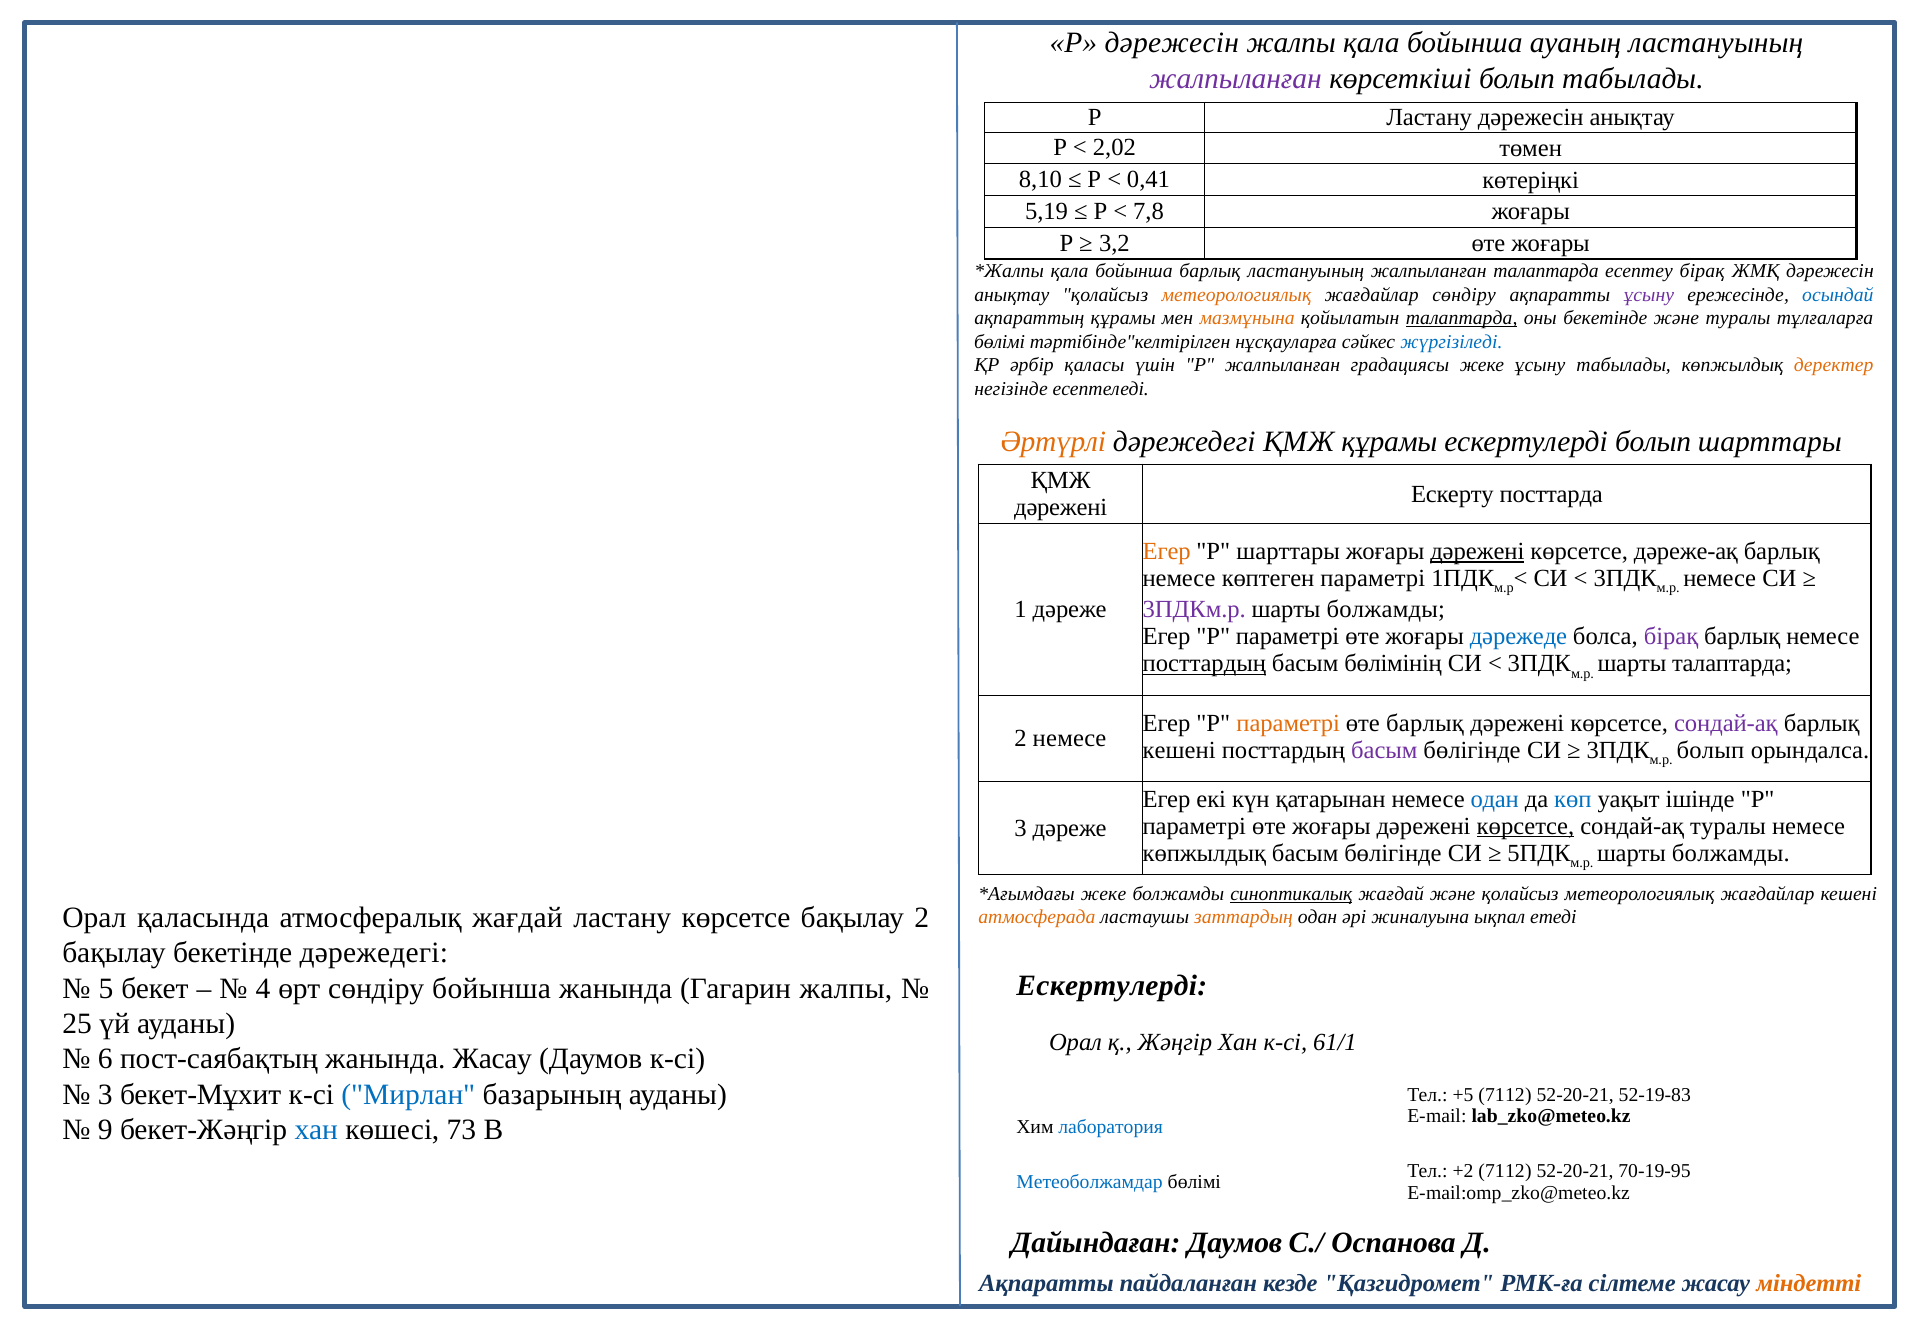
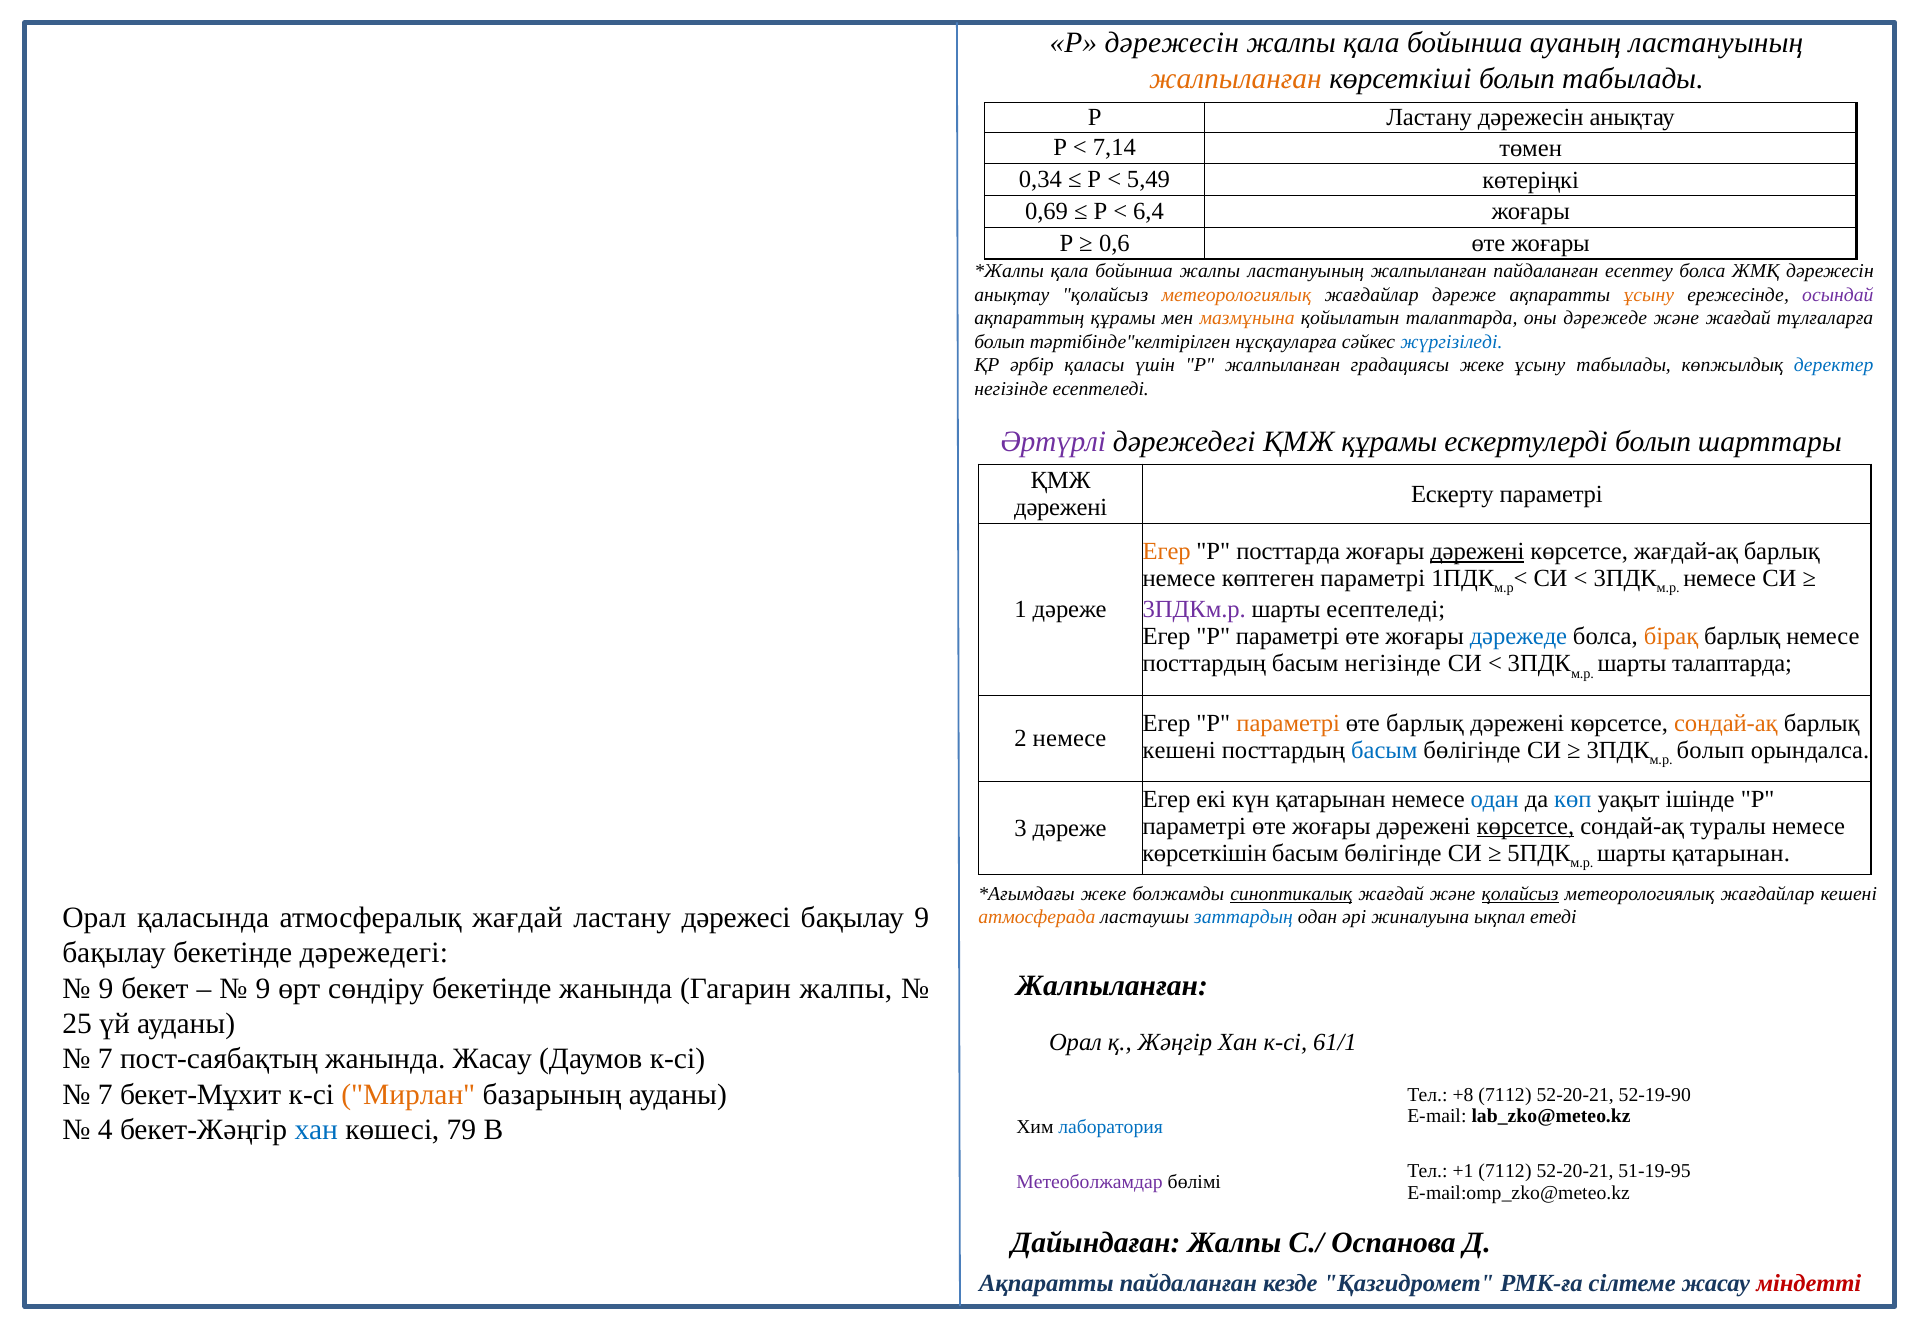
жалпыланған colour: purple -> orange (1236, 79)
2,02: 2,02 -> 7,14 (1114, 148)
8,10: 8,10 -> 0,34 (1040, 180)
0,41: 0,41 -> 5,49 (1149, 180)
5,19: 5,19 -> 0,69 (1047, 211)
7,8: 7,8 -> 6,4 (1149, 211)
3,2: 3,2 -> 0,6 (1114, 243)
бойынша барлық: барлық -> жалпы (1210, 271)
жалпыланған талаптарда: талаптарда -> пайдаланған (1546, 271)
есептеу бірақ: бірақ -> болса (1702, 271)
жағдайлар сөндіру: сөндіру -> дәреже (1464, 295)
ұсыну colour: purple -> orange (1649, 295)
осындай colour: blue -> purple (1838, 295)
талаптарда underline: present -> none (1462, 318)
оны бекетінде: бекетінде -> дәрежеде (1605, 318)
және туралы: туралы -> жағдай (1738, 318)
бөлімі: бөлімі -> болып (1000, 342)
деректер colour: orange -> blue (1834, 365)
Әртүрлі colour: orange -> purple (1053, 442)
Ескерту посттарда: посттарда -> параметрі (1551, 494)
Р шарттары: шарттары -> посттарда (1288, 551)
дәреже-ақ: дәреже-ақ -> жағдай-ақ (1686, 551)
болжамды: болжамды -> есептеледі (1386, 610)
бірақ colour: purple -> orange (1671, 637)
посттардың underline: present -> none (1204, 664)
басым бөлімінің: бөлімінің -> негізінде (1393, 664)
сондай-ақ colour: purple -> orange (1726, 723)
басым colour: purple -> blue (1384, 750)
көпжылдық: көпжылдық -> көрсеткішін (1204, 853)
болжамды: болжамды -> қатарынан (1731, 853)
қолайсыз underline: none -> present (1520, 894)
ластану көрсетсе: көрсетсе -> дәрежесі (736, 918)
бақылау 2: 2 -> 9 (922, 918)
заттардың colour: orange -> blue (1243, 917)
Ескертулерді: Ескертулерді -> Жалпыланған (1112, 986)
5: 5 -> 9 (106, 988)
4: 4 -> 9 (263, 988)
сөндіру бойынша: бойынша -> бекетінде (492, 988)
6: 6 -> 7 (105, 1059)
3: 3 -> 7 (105, 1095)
Мирлан colour: blue -> orange (408, 1095)
+5: +5 -> +8 (1463, 1095)
52-19-83: 52-19-83 -> 52-19-90 (1655, 1095)
9: 9 -> 4 (105, 1130)
73: 73 -> 79 (461, 1130)
+2: +2 -> +1 (1463, 1172)
70-19-95: 70-19-95 -> 51-19-95 (1654, 1172)
Метеоболжамдар colour: blue -> purple (1090, 1182)
Дайындаған Даумов: Даумов -> Жалпы (1235, 1243)
міндетті colour: orange -> red (1809, 1284)
